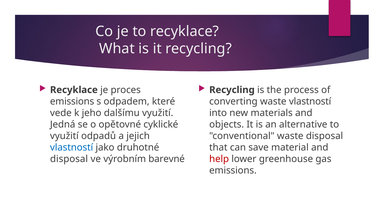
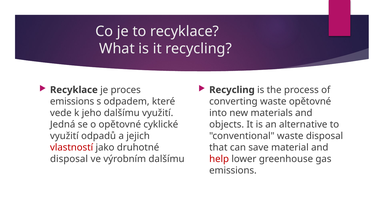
waste vlastností: vlastností -> opětovné (310, 101)
vlastností colour: blue -> red (72, 147)
výrobním barevné: barevné -> dalšímu (167, 159)
